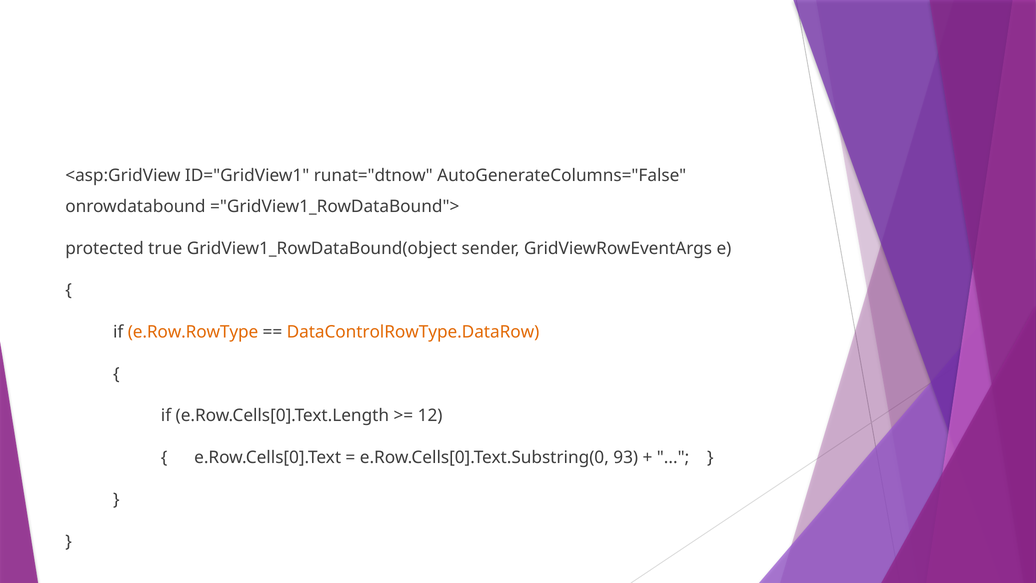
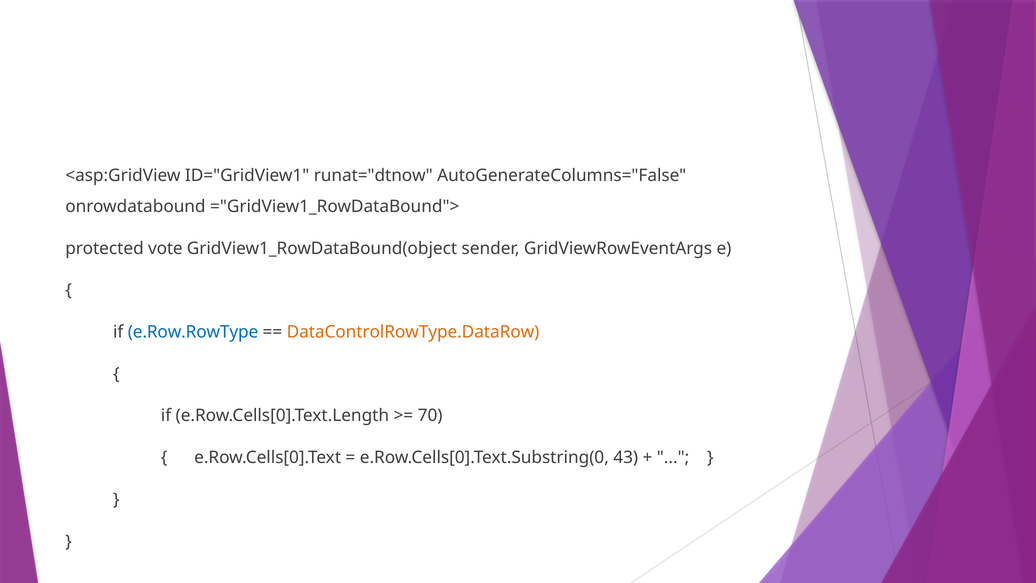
true: true -> vote (165, 248)
e.Row.RowType colour: orange -> blue (193, 332)
12: 12 -> 70 (430, 416)
93: 93 -> 43 (626, 457)
